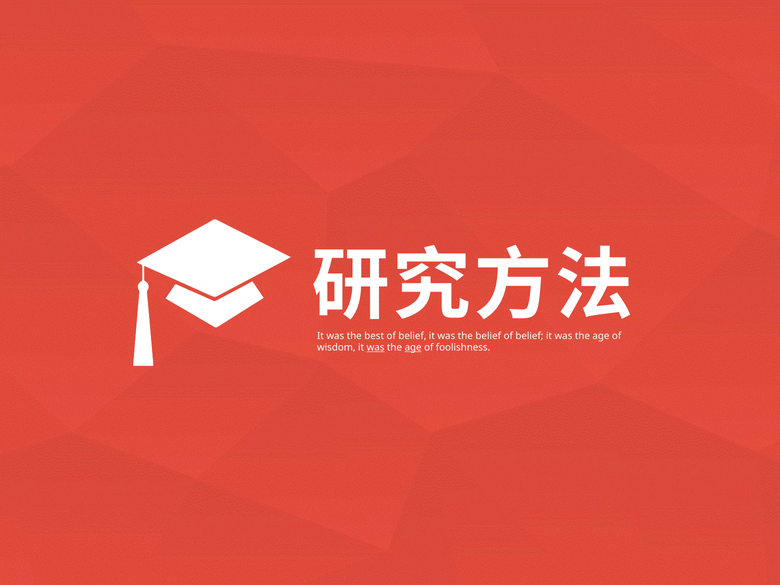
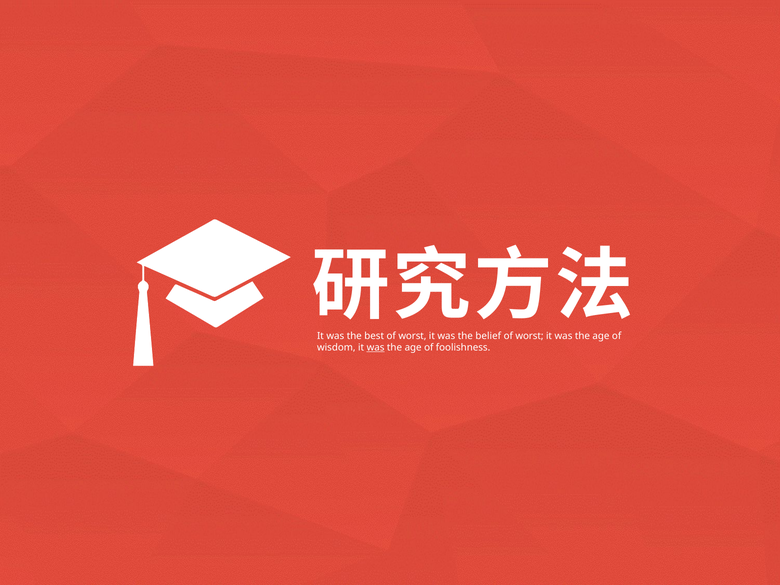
best of belief: belief -> worst (412, 336)
belief: belief -> worst (529, 336)
age underline: present -> none (413, 348)
